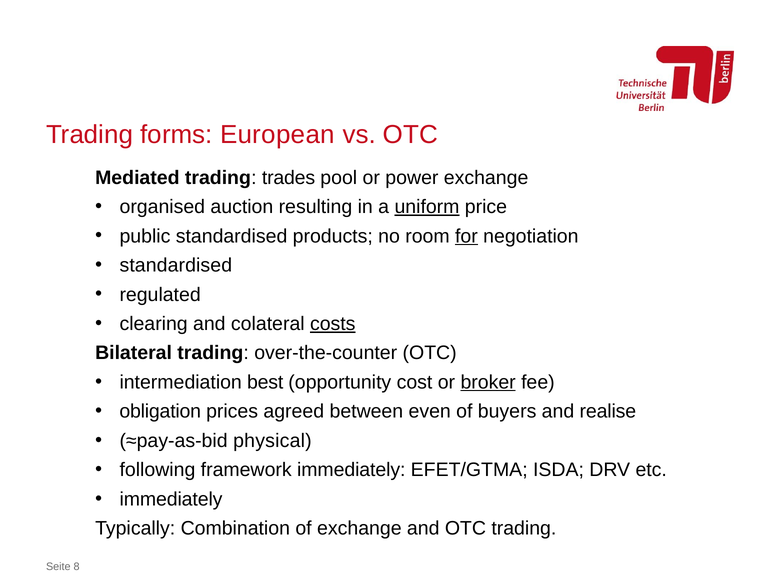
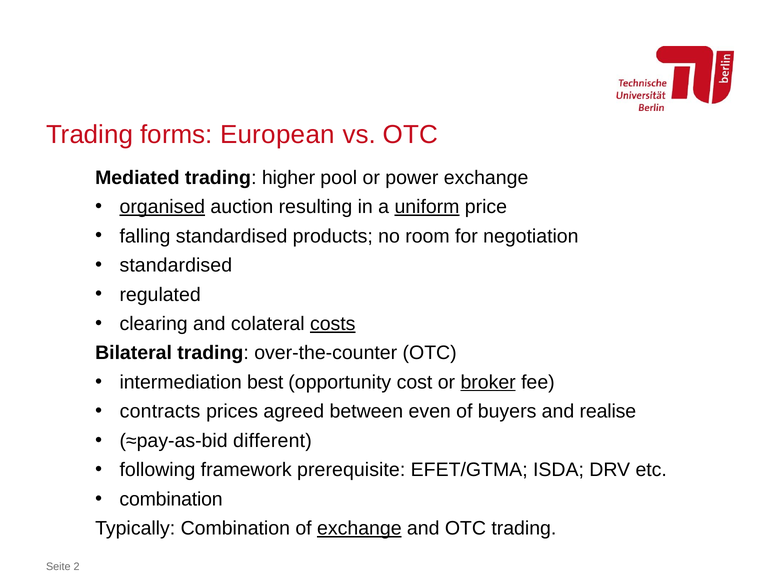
trades: trades -> higher (289, 178)
organised underline: none -> present (162, 207)
public: public -> falling (145, 236)
for underline: present -> none (466, 236)
obligation: obligation -> contracts (160, 412)
physical: physical -> different (272, 441)
framework immediately: immediately -> prerequisite (351, 470)
immediately: immediately -> combination (171, 499)
exchange underline: none -> present (359, 528)
8: 8 -> 2 (77, 567)
